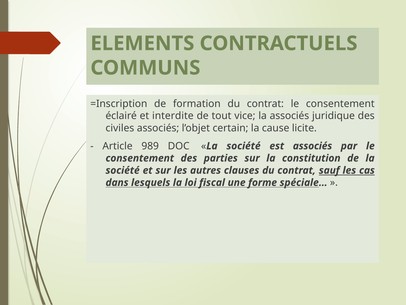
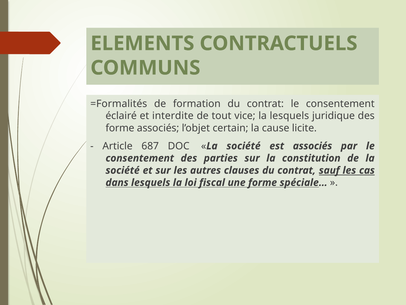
=Inscription: =Inscription -> =Formalités (119, 104)
la associés: associés -> lesquels (289, 116)
civiles: civiles -> forme (120, 128)
989: 989 -> 687 (150, 146)
